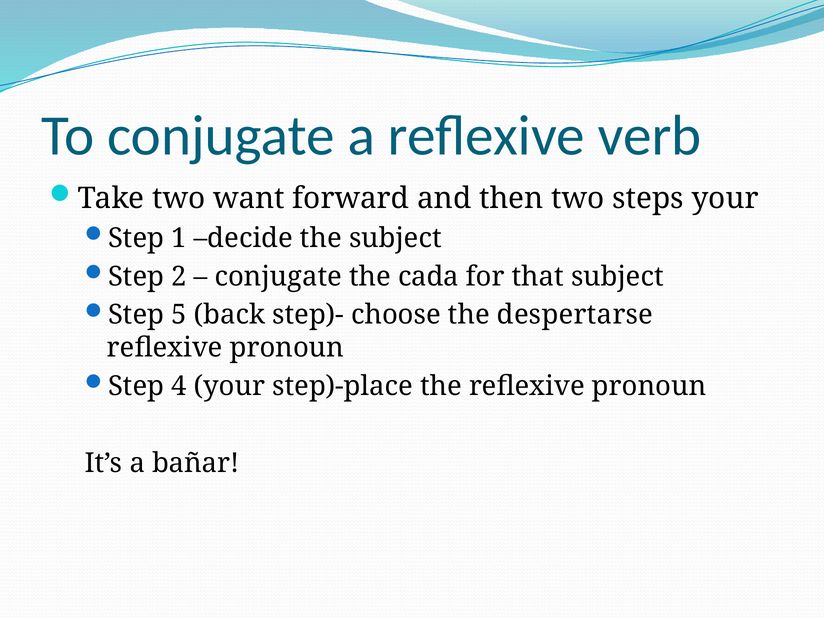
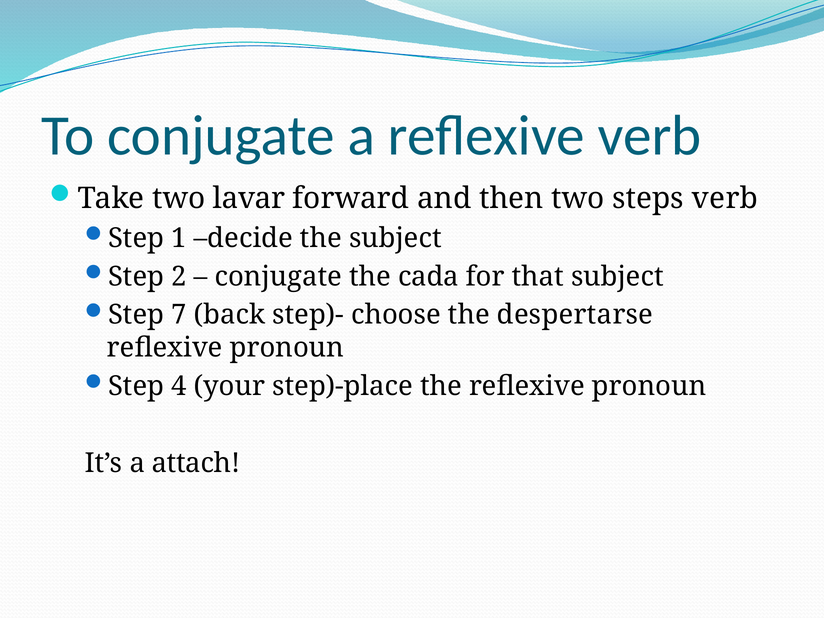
want: want -> lavar (249, 198)
steps your: your -> verb (725, 198)
5: 5 -> 7 (179, 315)
bañar: bañar -> attach (196, 463)
